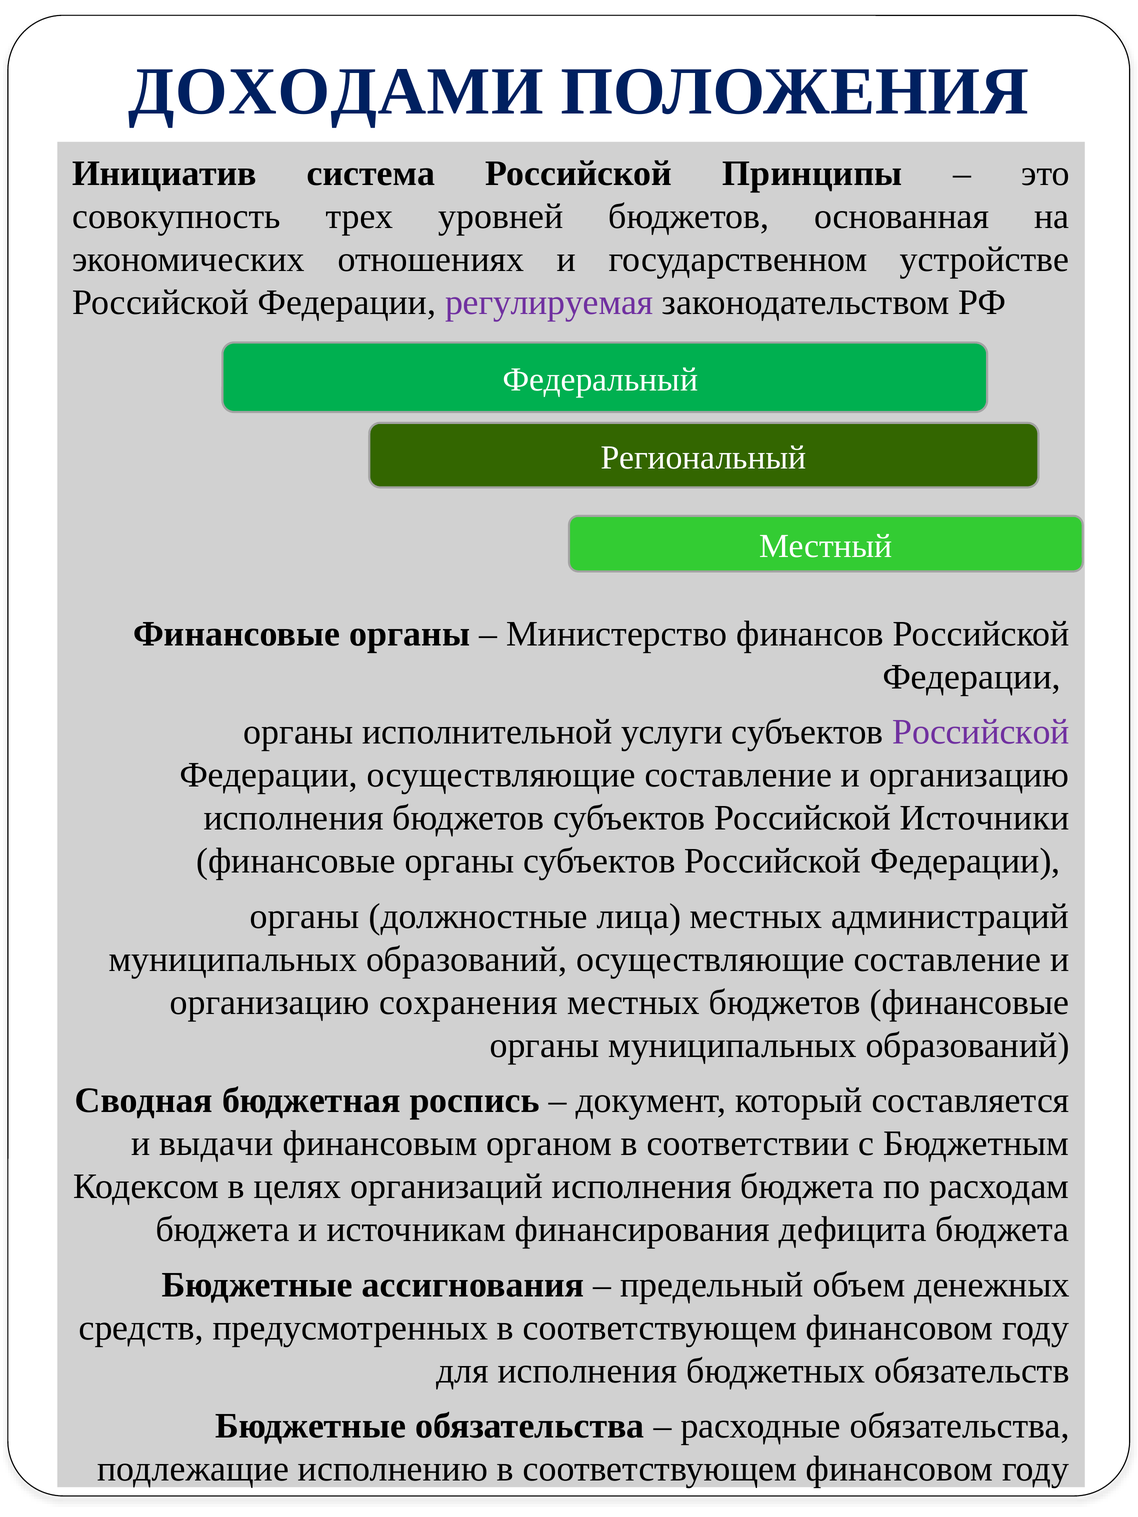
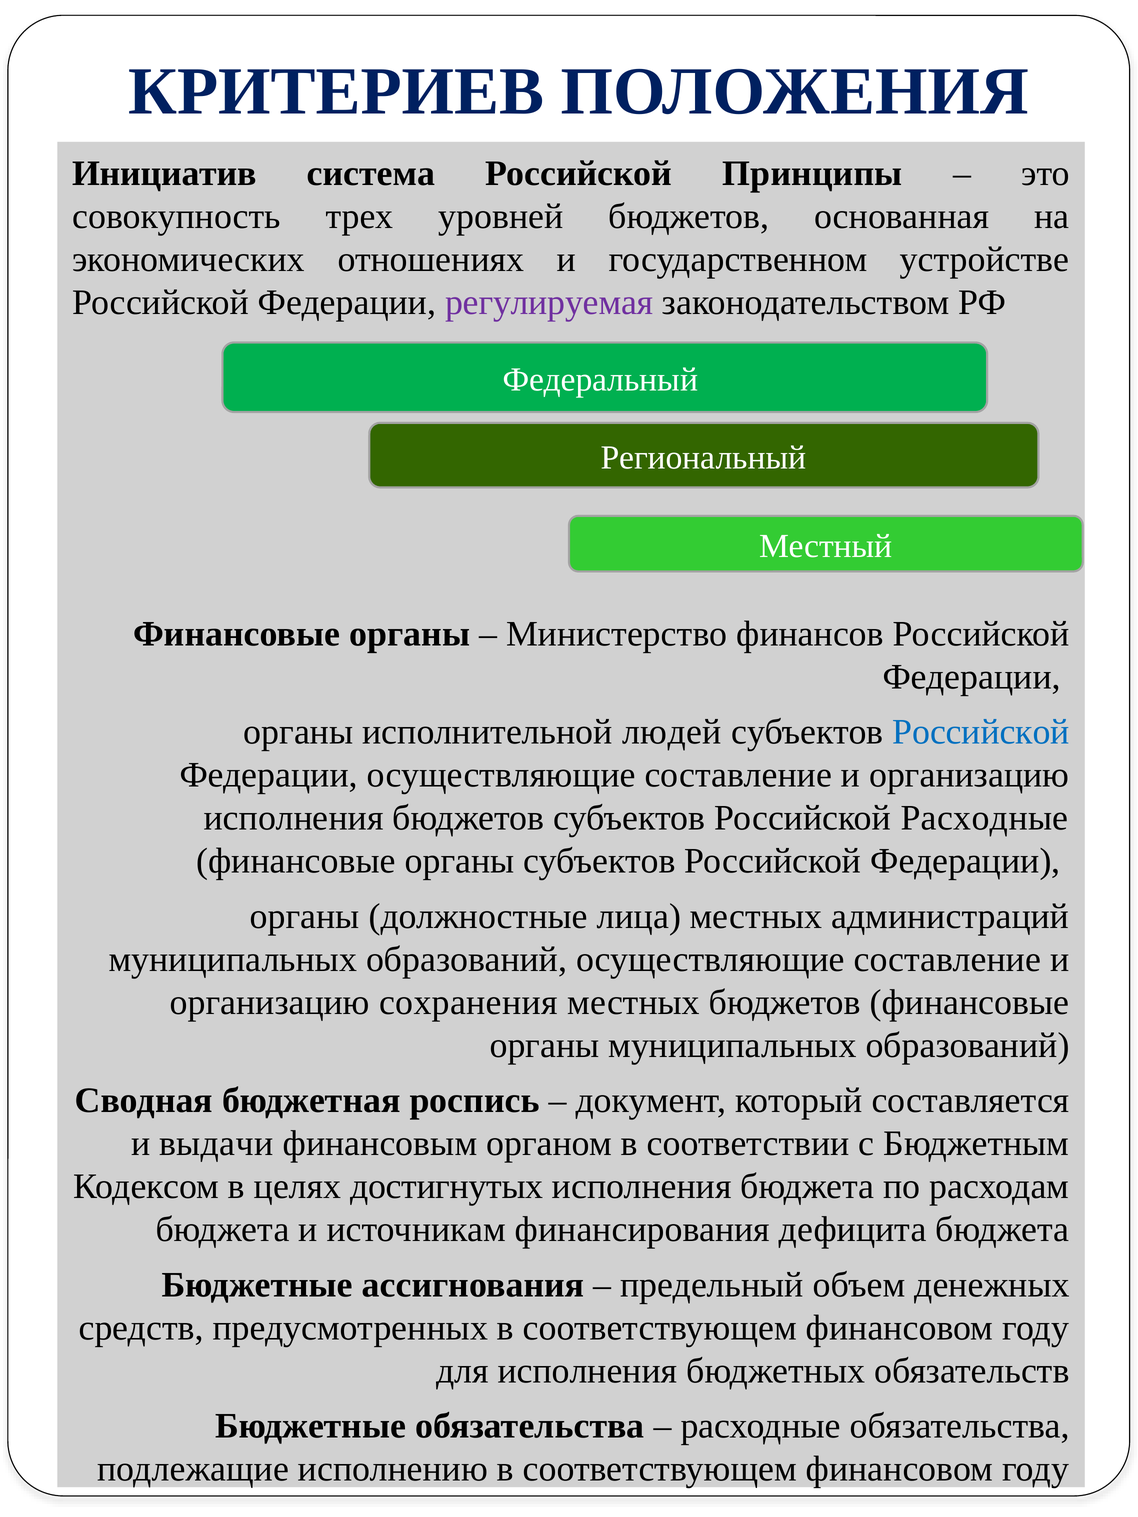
ДОХОДАМИ: ДОХОДАМИ -> КРИТЕРИЕВ (336, 92)
услуги: услуги -> людей (672, 732)
Российской colour: purple -> blue (981, 732)
Российской Источники: Источники -> Расходные (984, 818)
организаций: организаций -> достигнутых (447, 1187)
